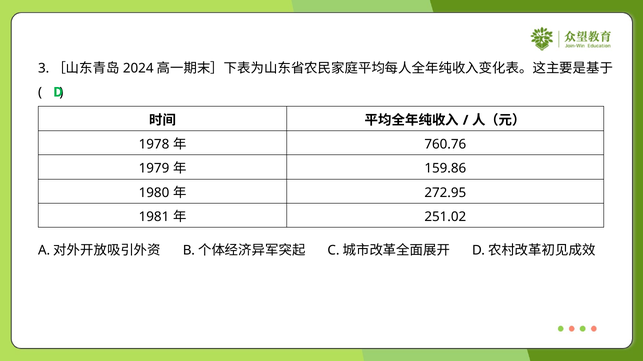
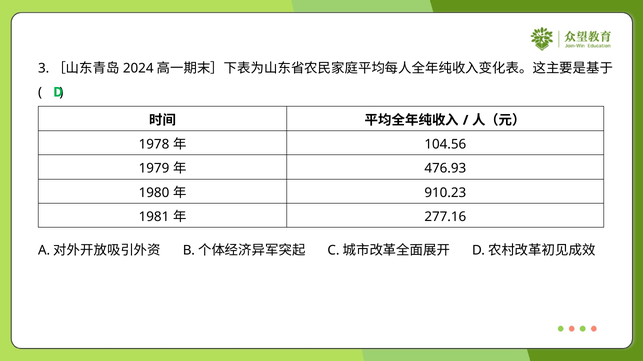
760.76: 760.76 -> 104.56 (445, 145)
159.86: 159.86 -> 476.93 (445, 169)
272.95: 272.95 -> 910.23 (445, 193)
251.02: 251.02 -> 277.16 (445, 217)
